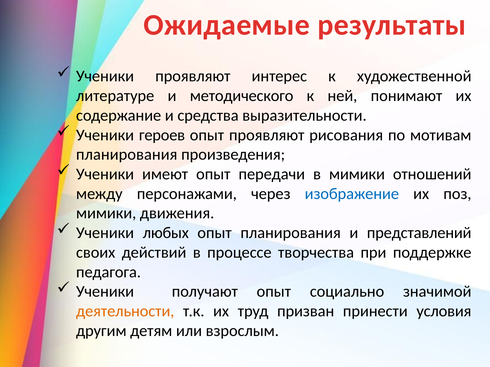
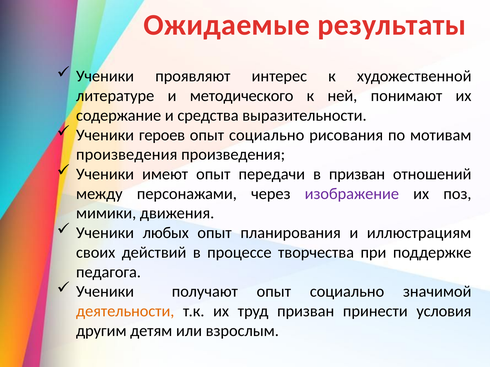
проявляют: проявляют -> социально (267, 135)
планирования: планирования -> произведения (127, 155)
в мимики: мимики -> призван (357, 174)
изображение colour: blue -> purple (352, 194)
представлений: представлений -> иллюстрациям (419, 233)
